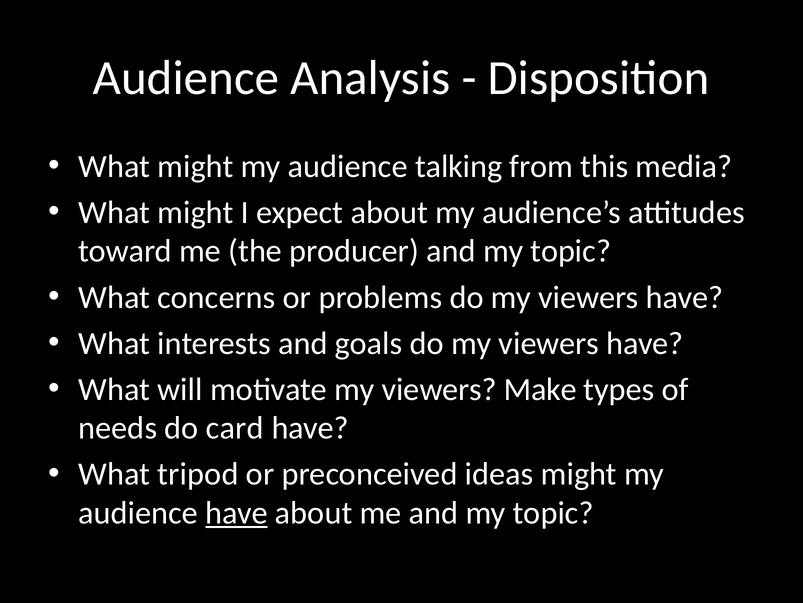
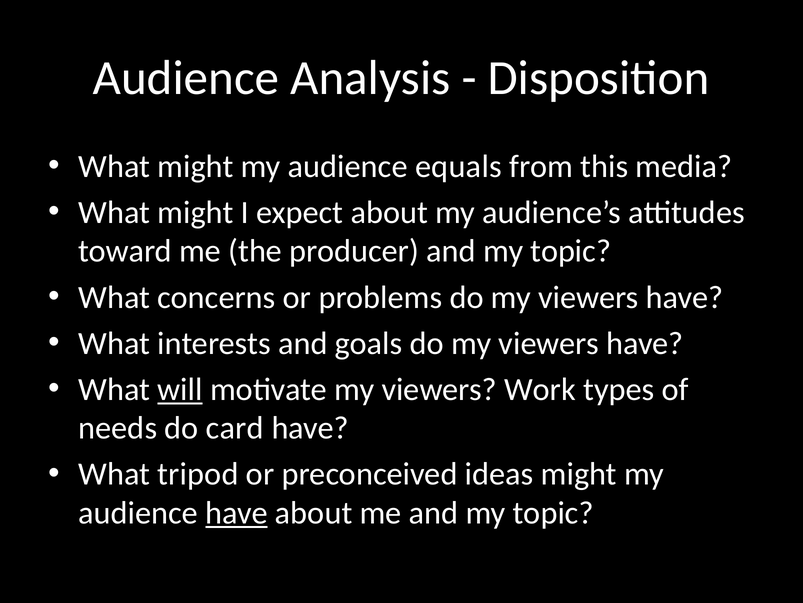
talking: talking -> equals (458, 166)
will underline: none -> present (180, 389)
Make: Make -> Work (540, 389)
